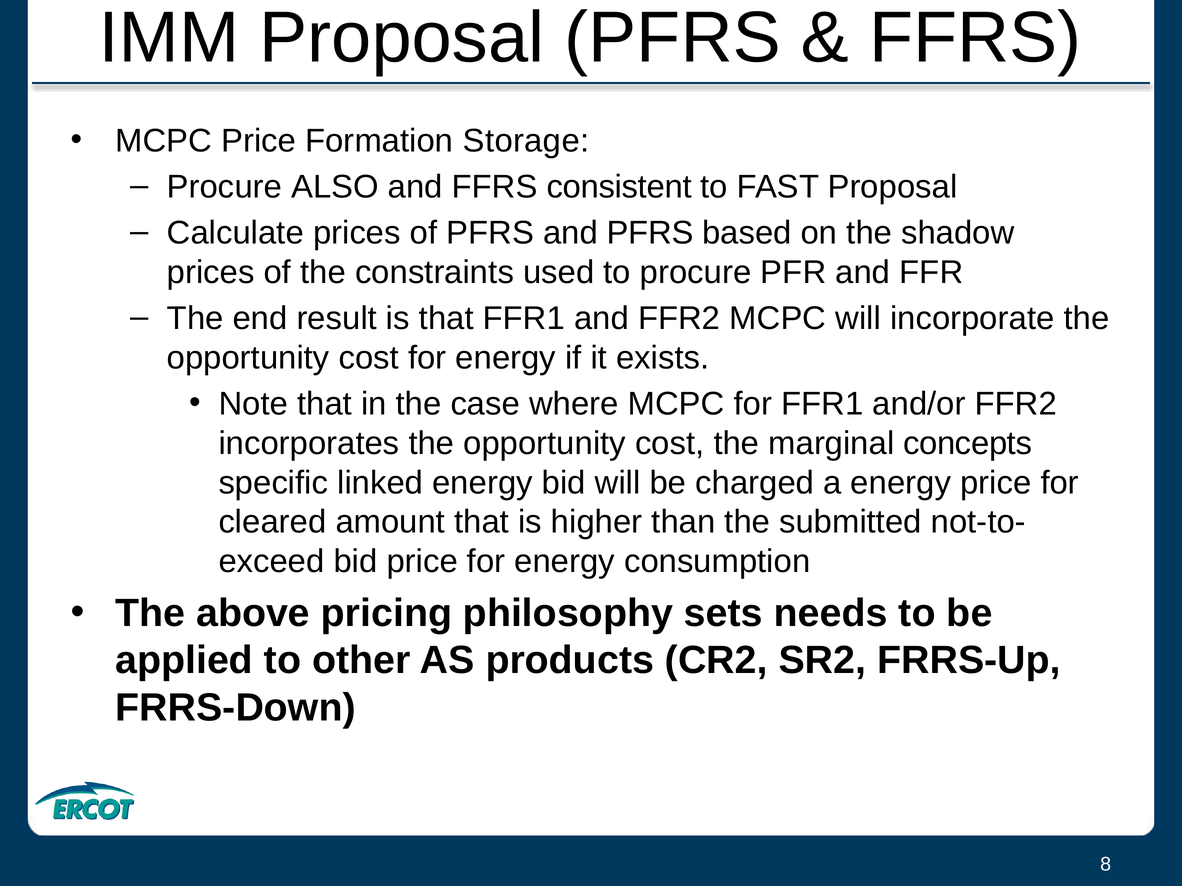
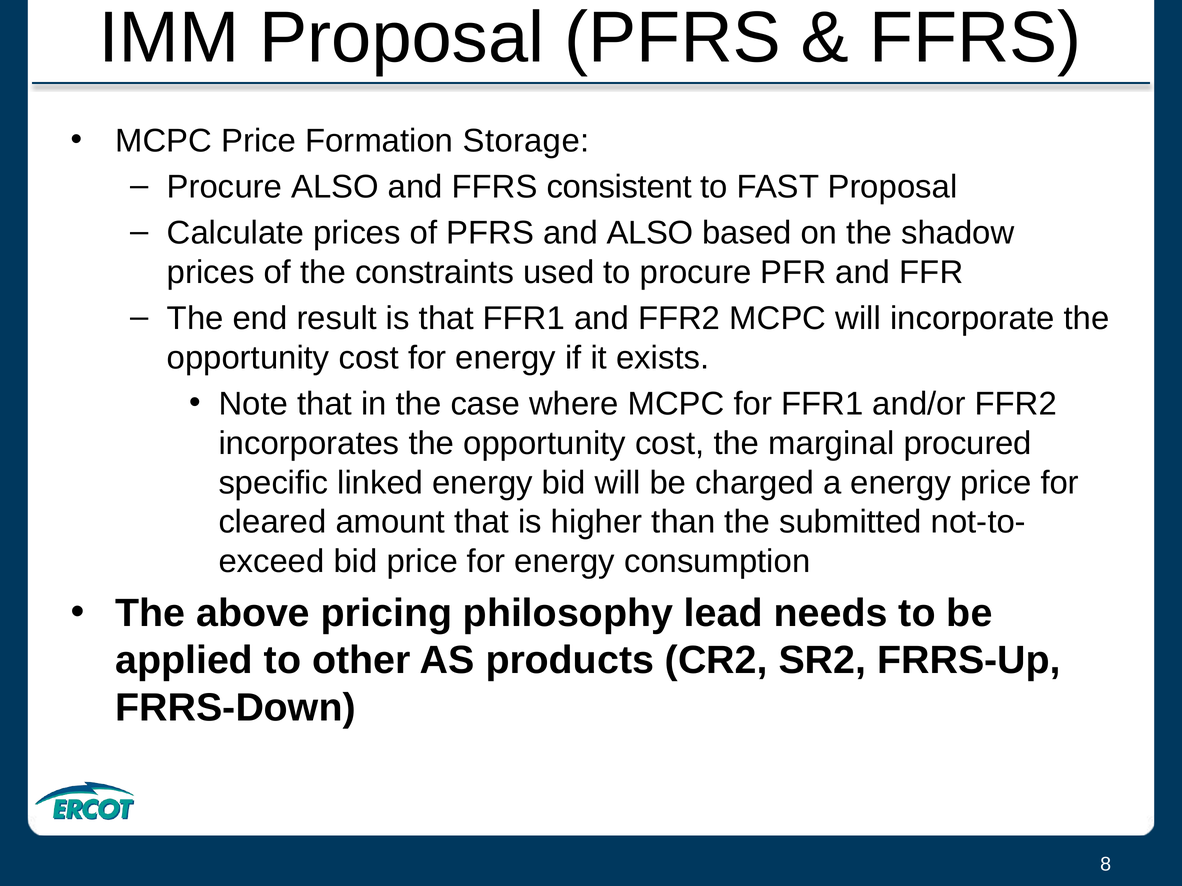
and PFRS: PFRS -> ALSO (650, 233)
concepts: concepts -> procured (968, 444)
sets: sets -> lead (723, 614)
